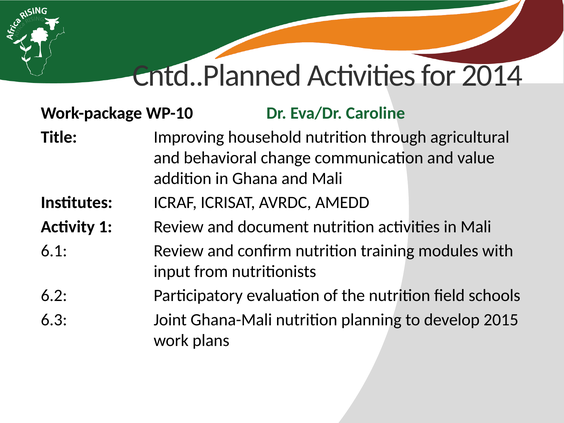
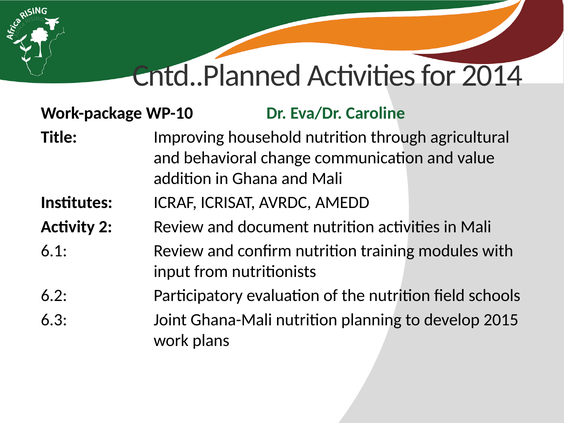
1: 1 -> 2 (105, 227)
